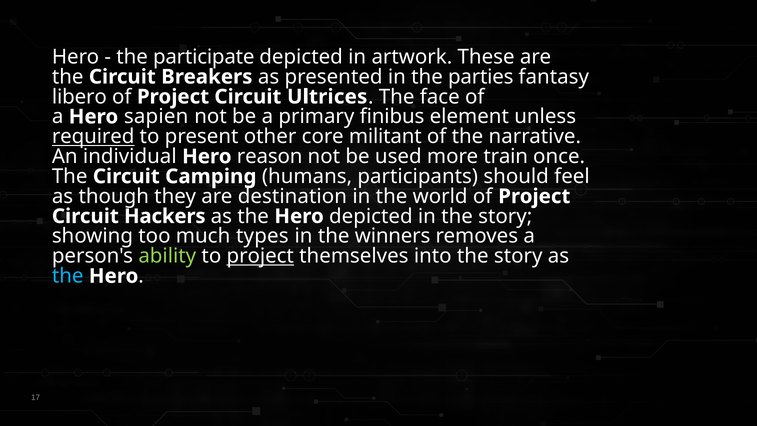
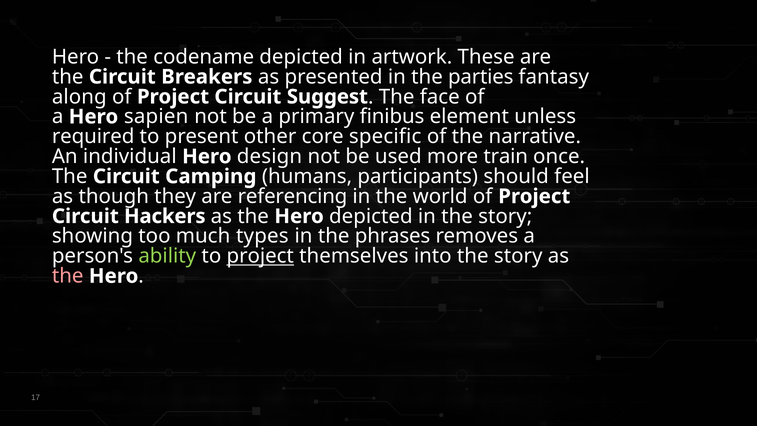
participate: participate -> codename (204, 57)
libero: libero -> along (79, 97)
Ultrices: Ultrices -> Suggest (327, 97)
required underline: present -> none (93, 137)
militant: militant -> specific (385, 137)
reason: reason -> design (269, 156)
destination: destination -> referencing (293, 196)
winners: winners -> phrases (393, 236)
the colour: light blue -> pink (68, 276)
